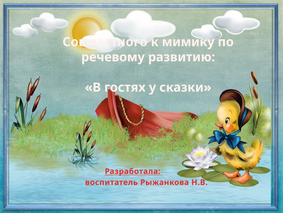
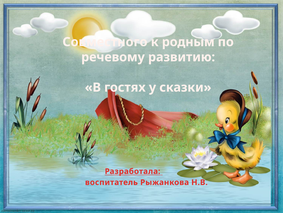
мимику: мимику -> родным (188, 42)
